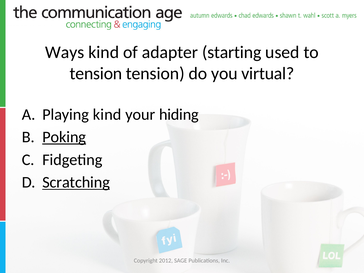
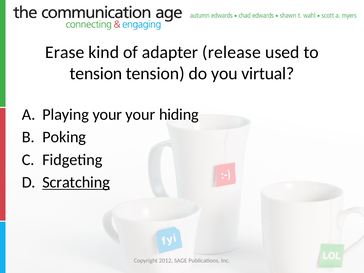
Ways: Ways -> Erase (65, 52)
starting: starting -> release (232, 52)
Playing kind: kind -> your (107, 114)
Poking underline: present -> none (64, 137)
